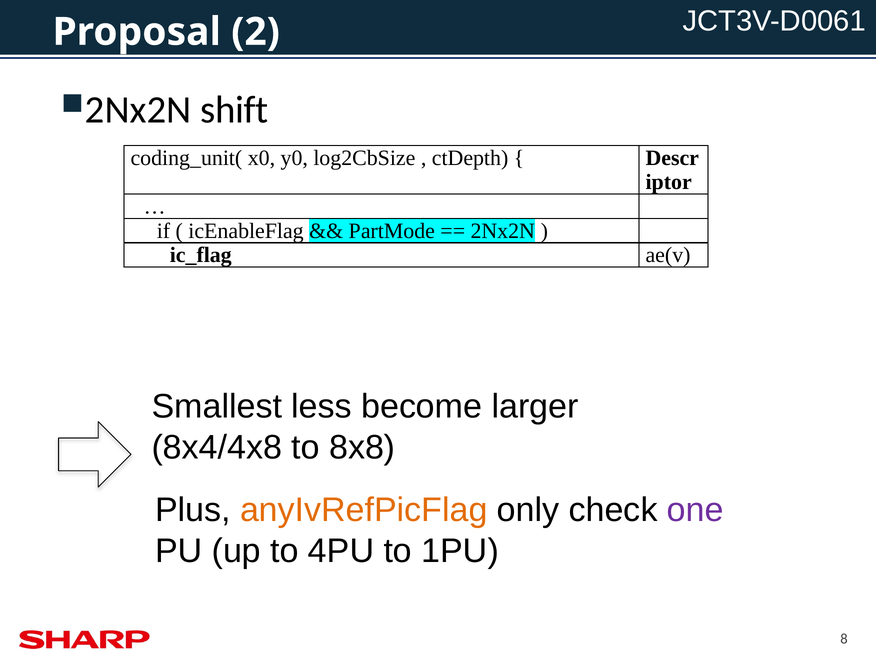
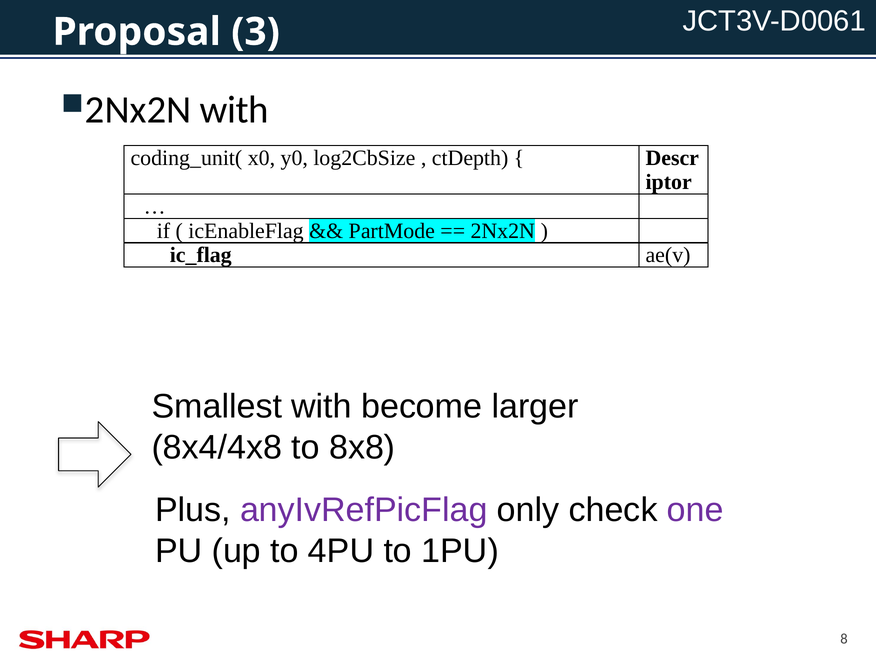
2: 2 -> 3 (256, 32)
shift: shift -> with (234, 110)
Smallest less: less -> with (322, 406)
anyIvRefPicFlag colour: orange -> purple (364, 510)
